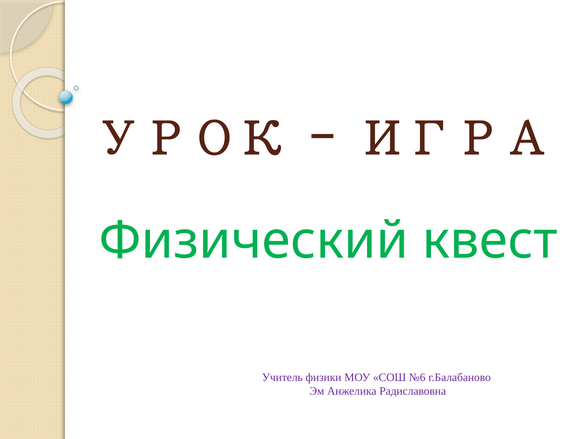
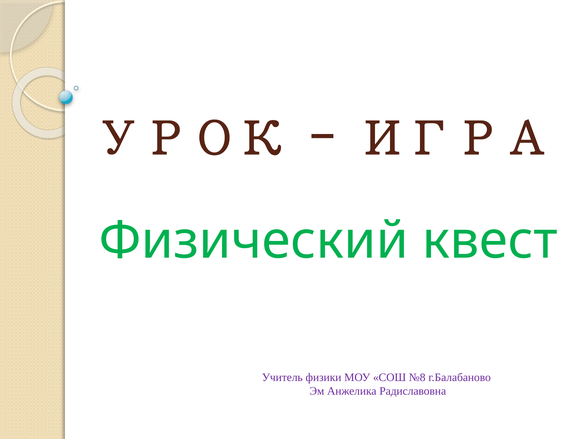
№6: №6 -> №8 (417, 378)
